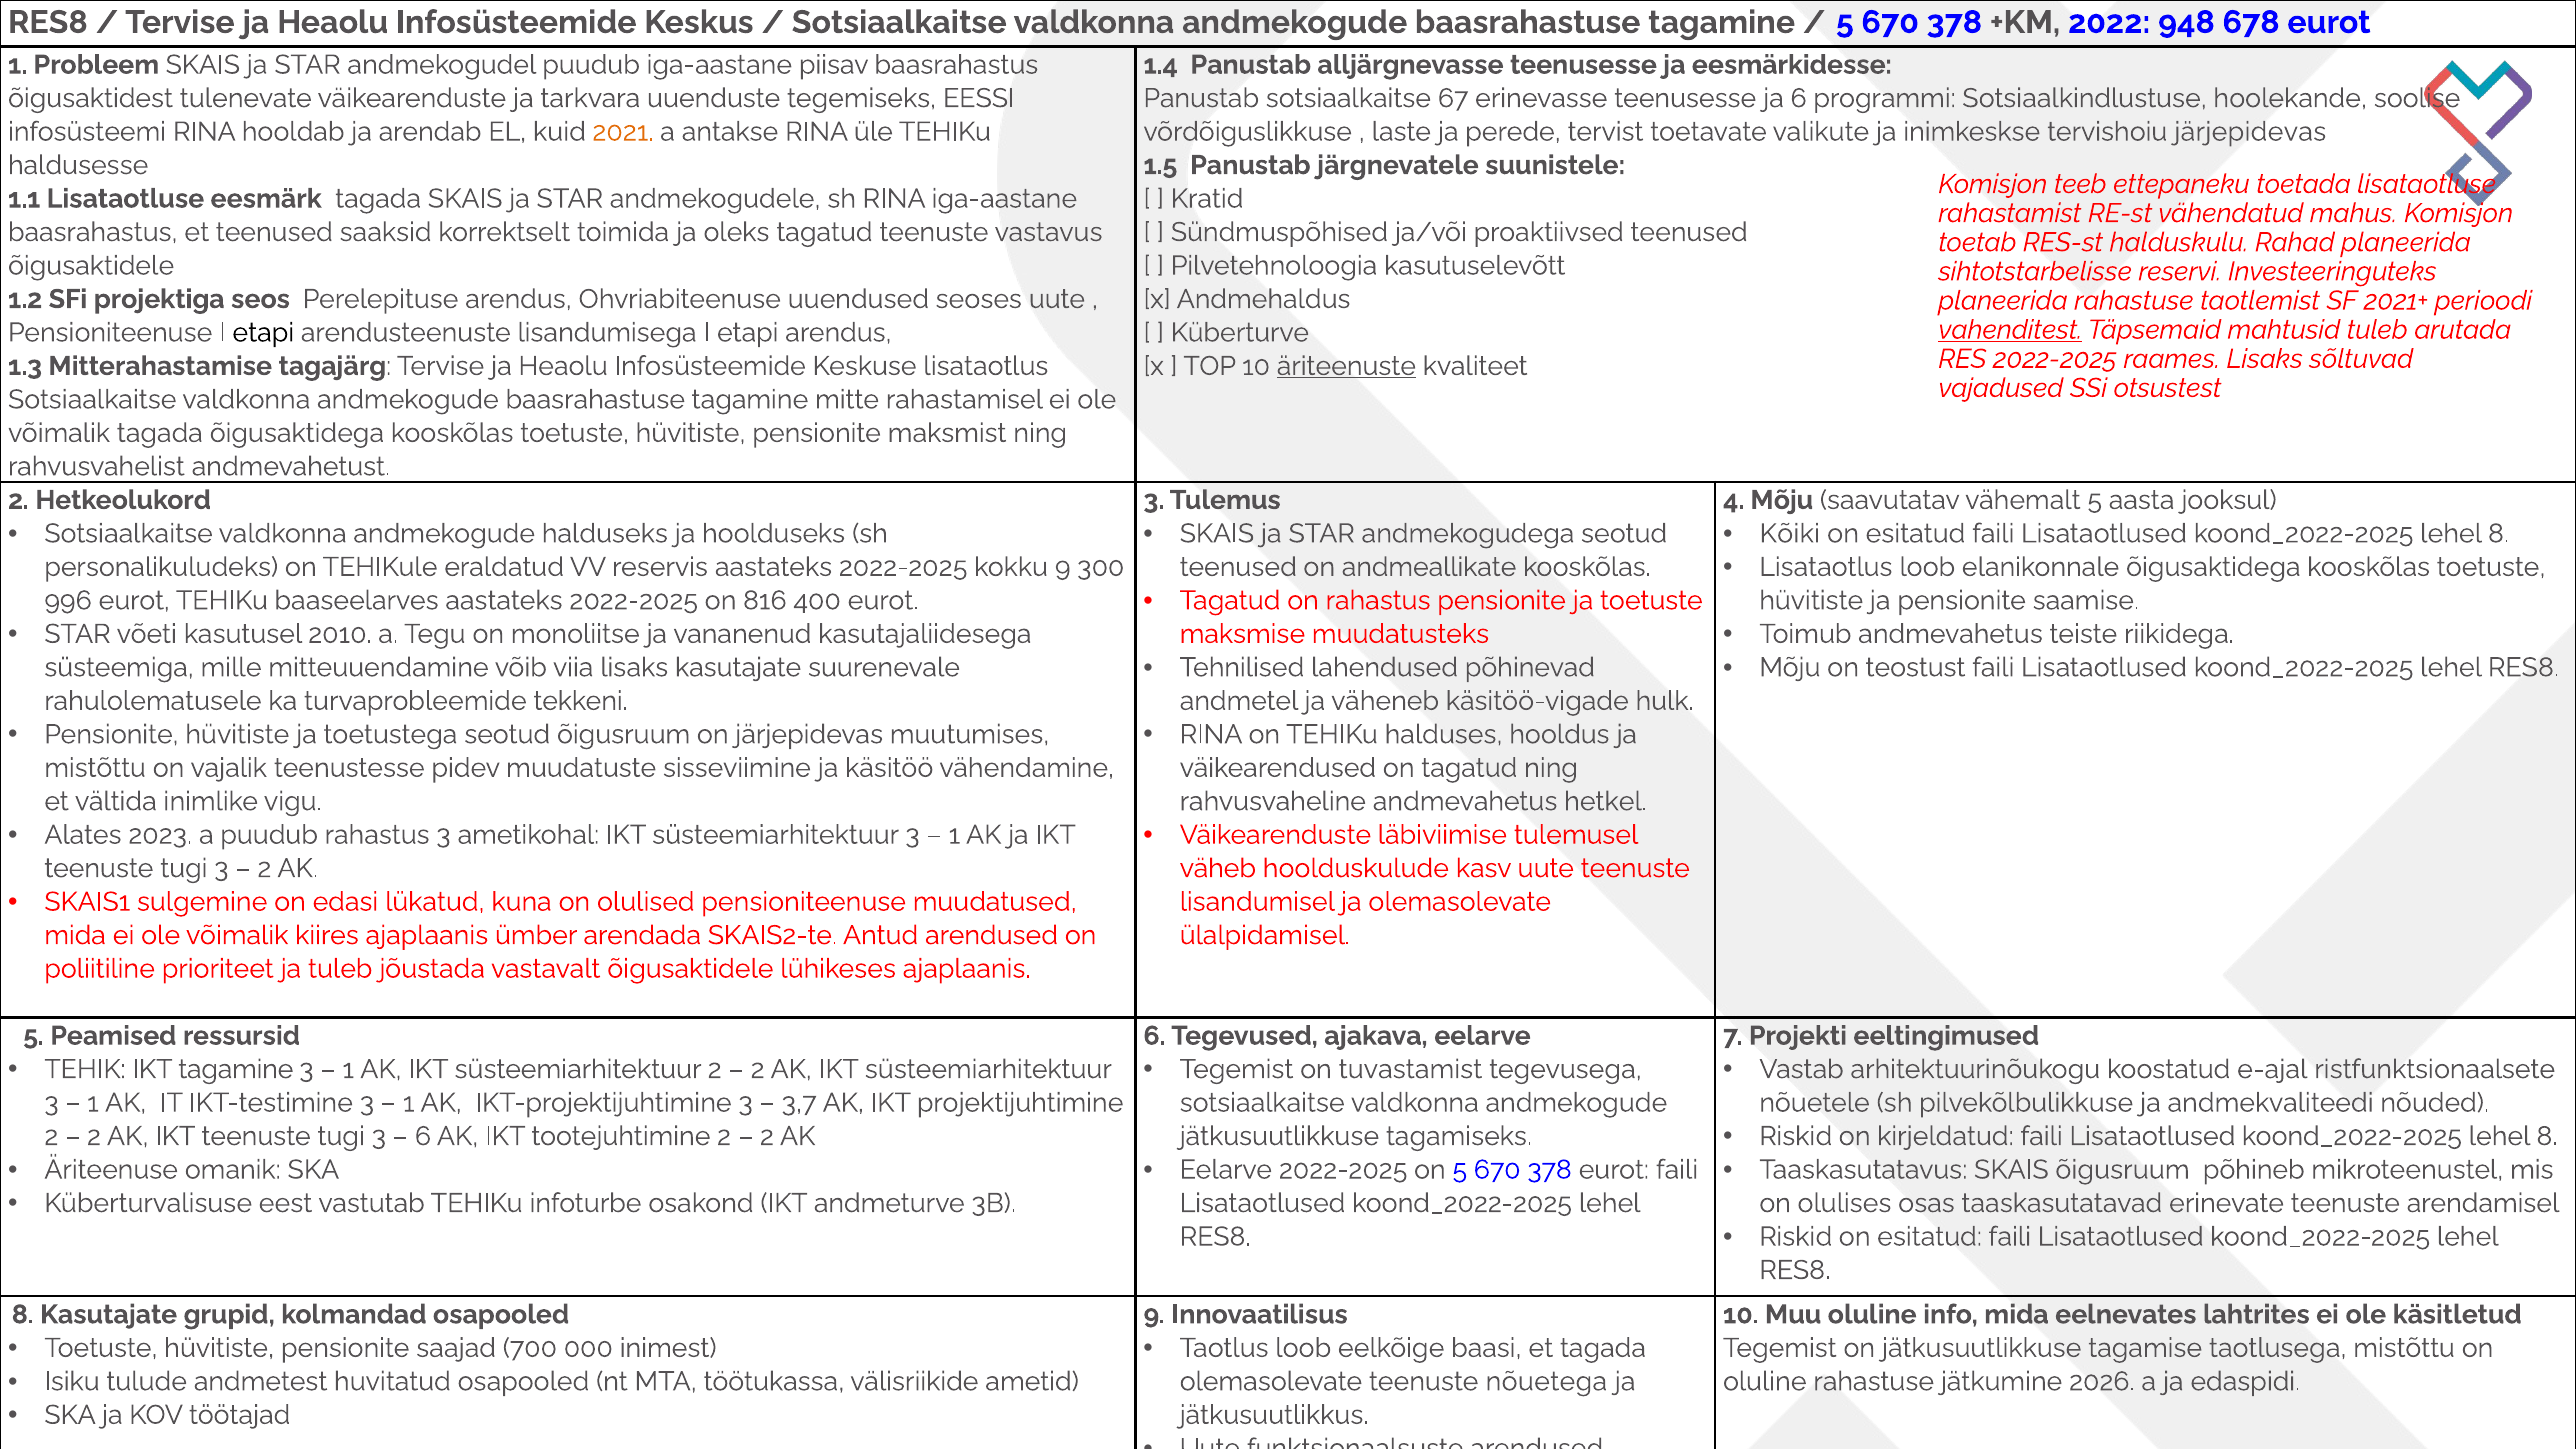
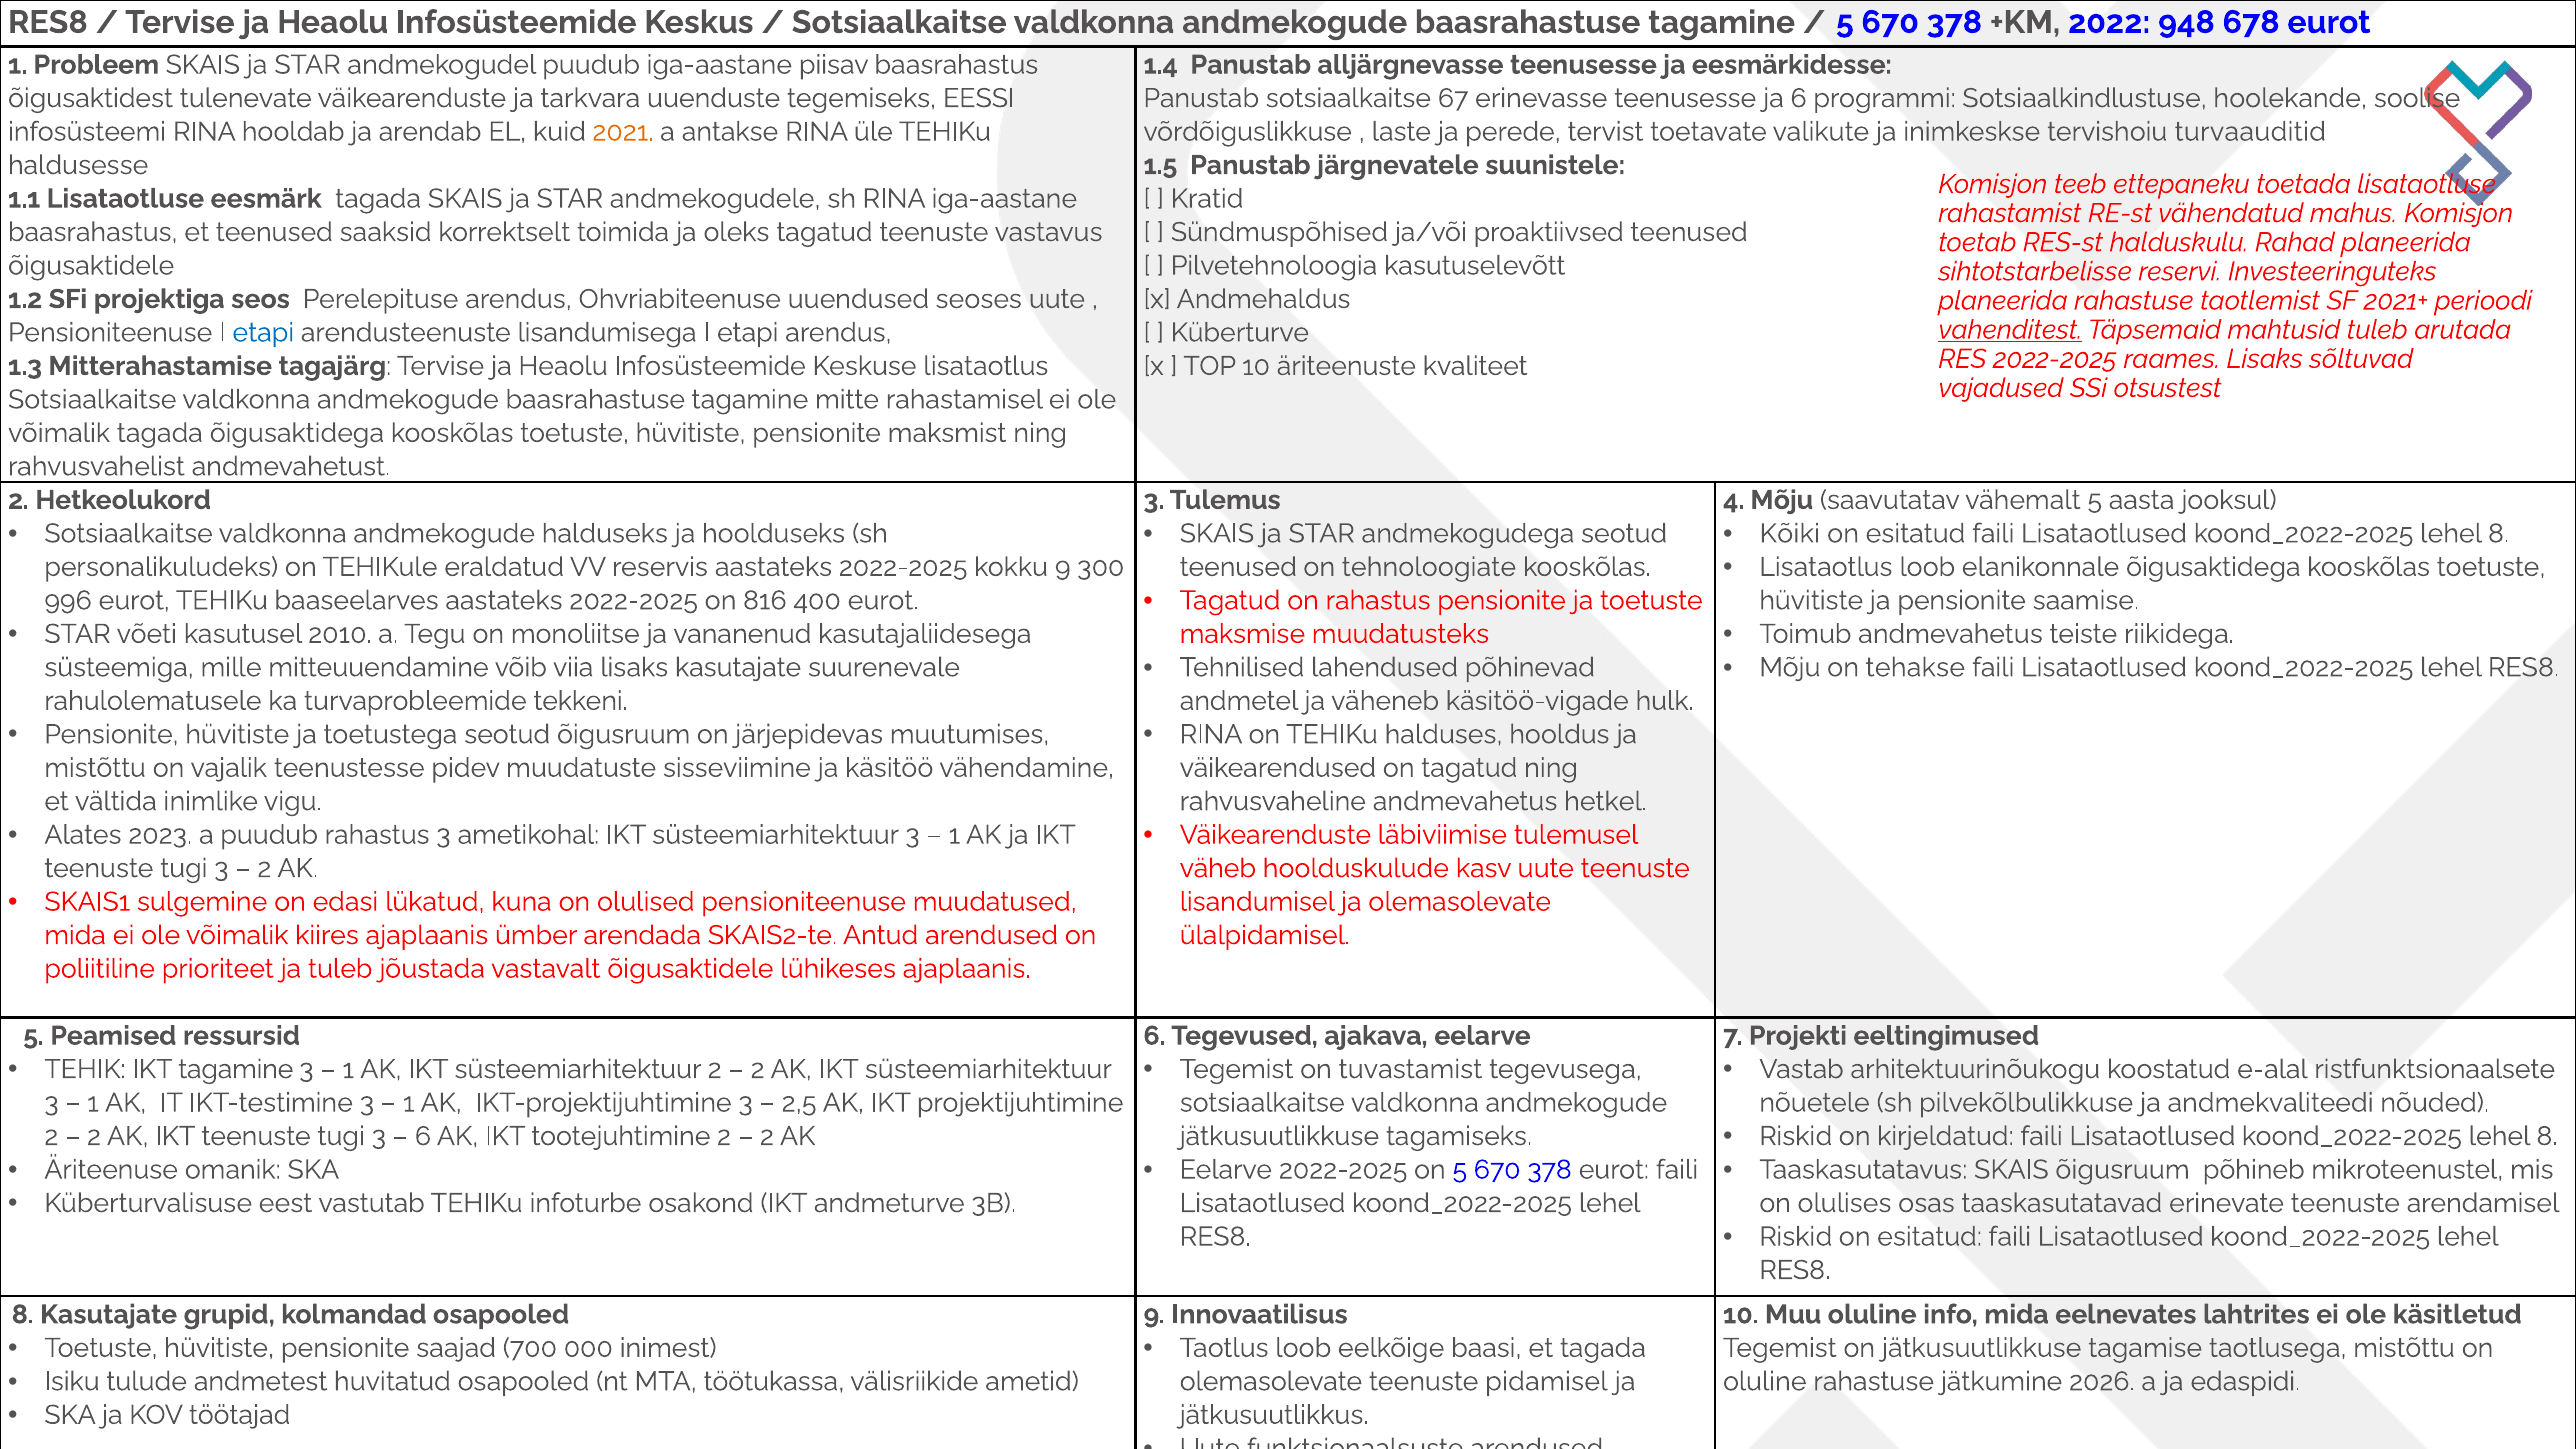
tervishoiu järjepidevas: järjepidevas -> turvaauditid (2250, 132)
etapi colour: black -> blue (263, 333)
äriteenuste underline: present -> none (1346, 366)
andmeallikate: andmeallikate -> tehnoloogiate (1429, 567)
teostust: teostust -> tehakse (1915, 667)
e-ajal: e-ajal -> e-alal (2272, 1069)
3,7: 3,7 -> 2,5 (799, 1103)
nõuetega: nõuetega -> pidamisel (1546, 1382)
